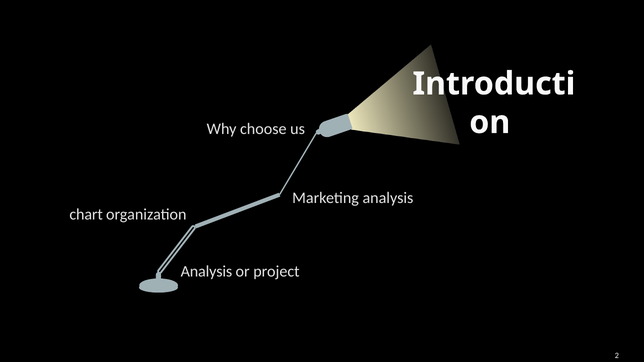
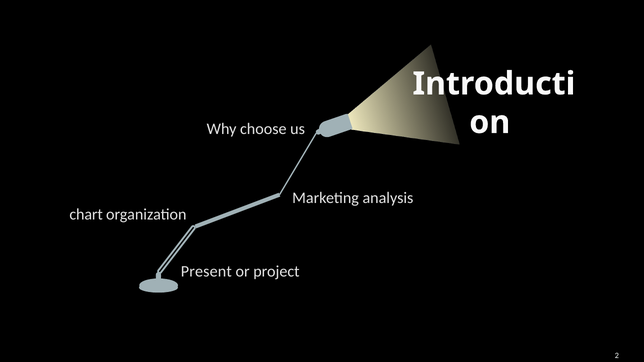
Analysis: Analysis -> Present (206, 272)
